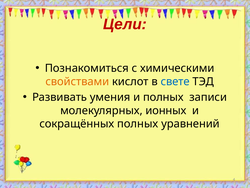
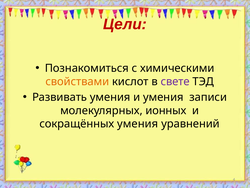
свете colour: blue -> purple (175, 81)
и полных: полных -> умения (163, 97)
сокращённых полных: полных -> умения (138, 124)
